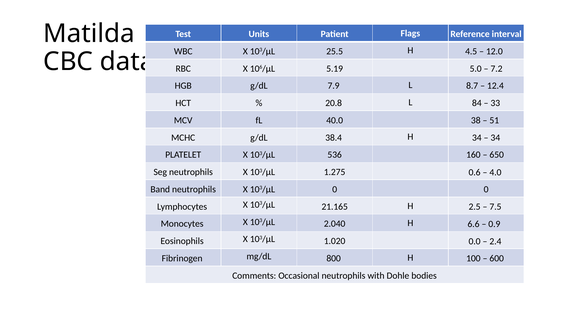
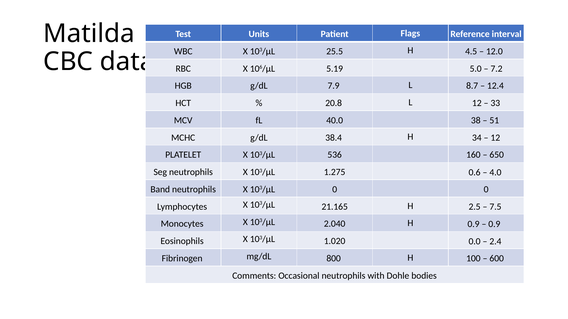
L 84: 84 -> 12 (477, 103)
34: 34 -> 12 (495, 138)
H 6.6: 6.6 -> 0.9 (474, 224)
